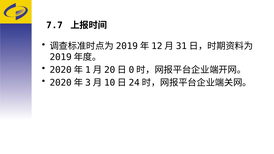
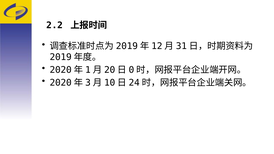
7.7: 7.7 -> 2.2 (54, 25)
